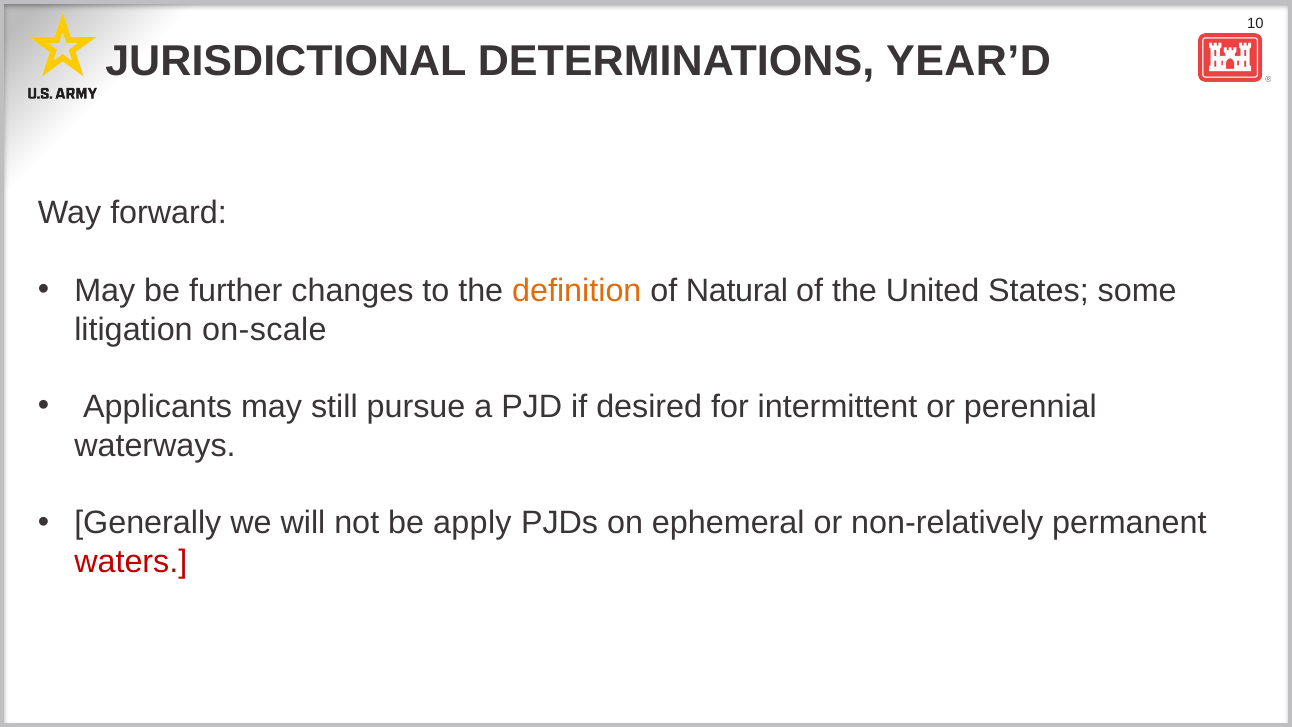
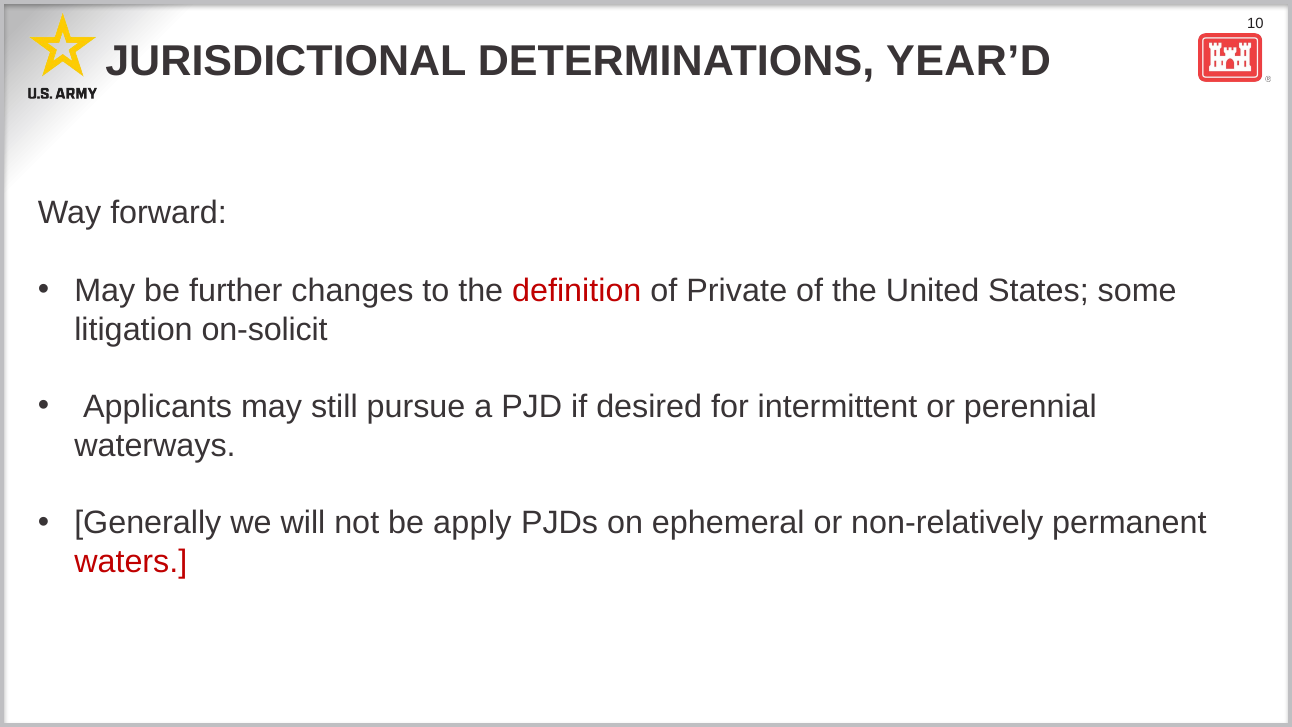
definition colour: orange -> red (577, 291)
Natural: Natural -> Private (737, 291)
on-scale: on-scale -> on-solicit (265, 329)
